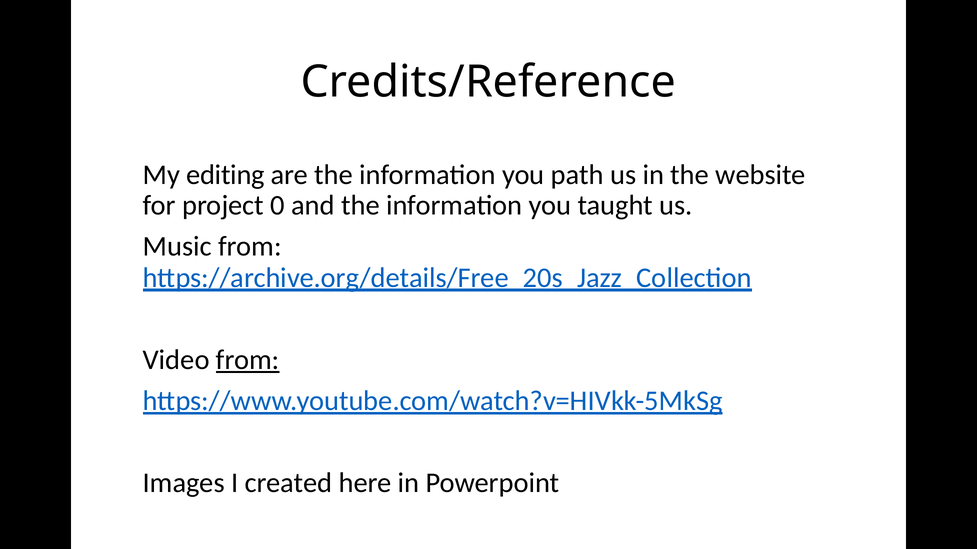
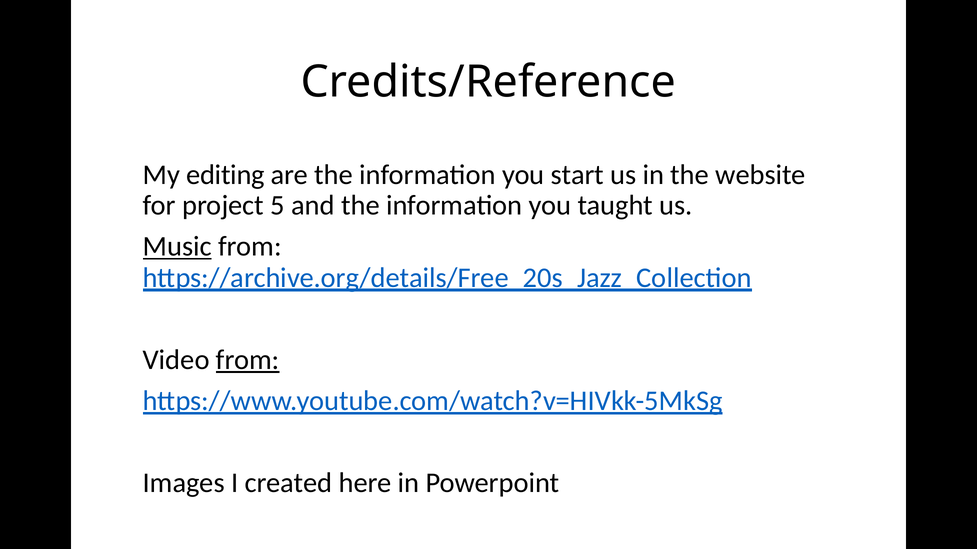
path: path -> start (577, 175)
0: 0 -> 5 (278, 206)
Music underline: none -> present (177, 247)
